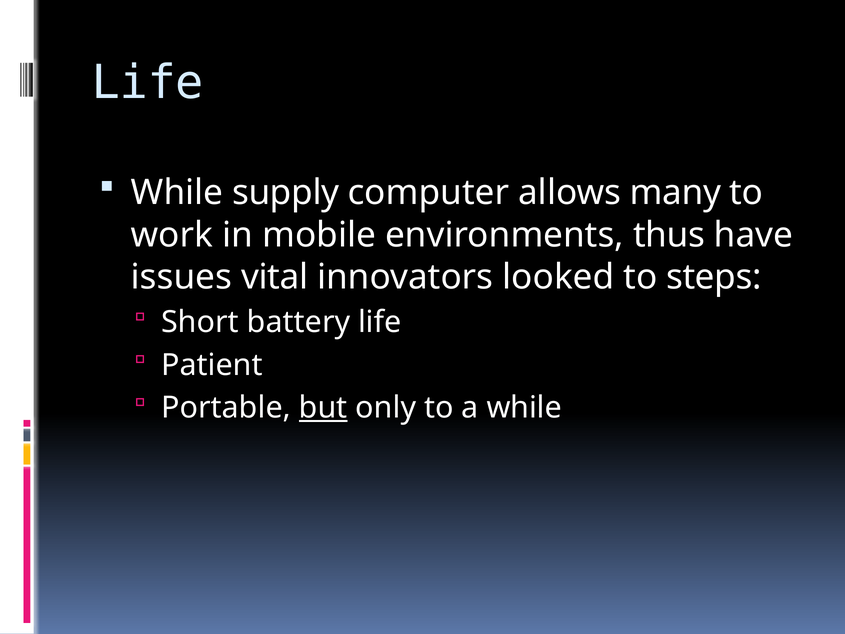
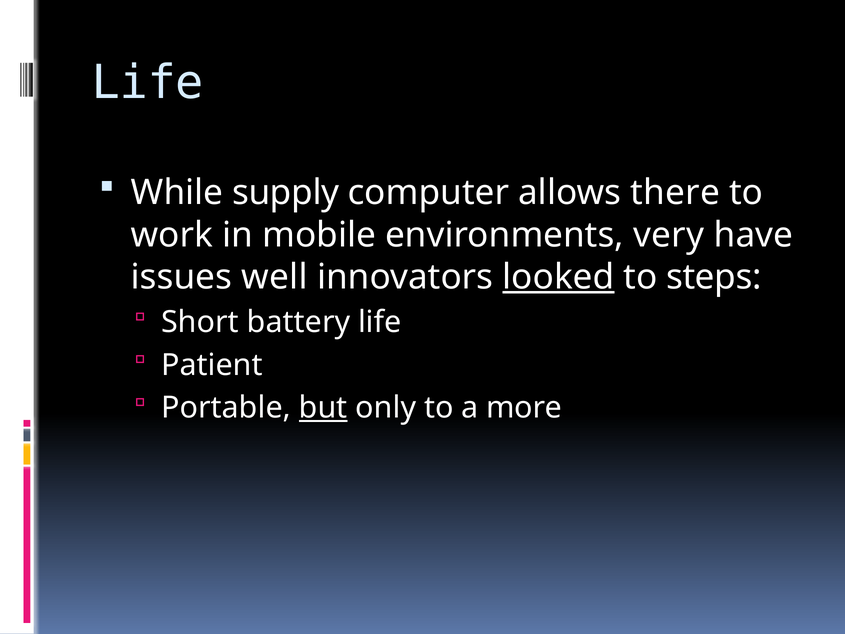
many: many -> there (675, 193)
thus: thus -> very (669, 235)
vital: vital -> well (274, 277)
looked underline: none -> present (558, 277)
a while: while -> more (524, 408)
